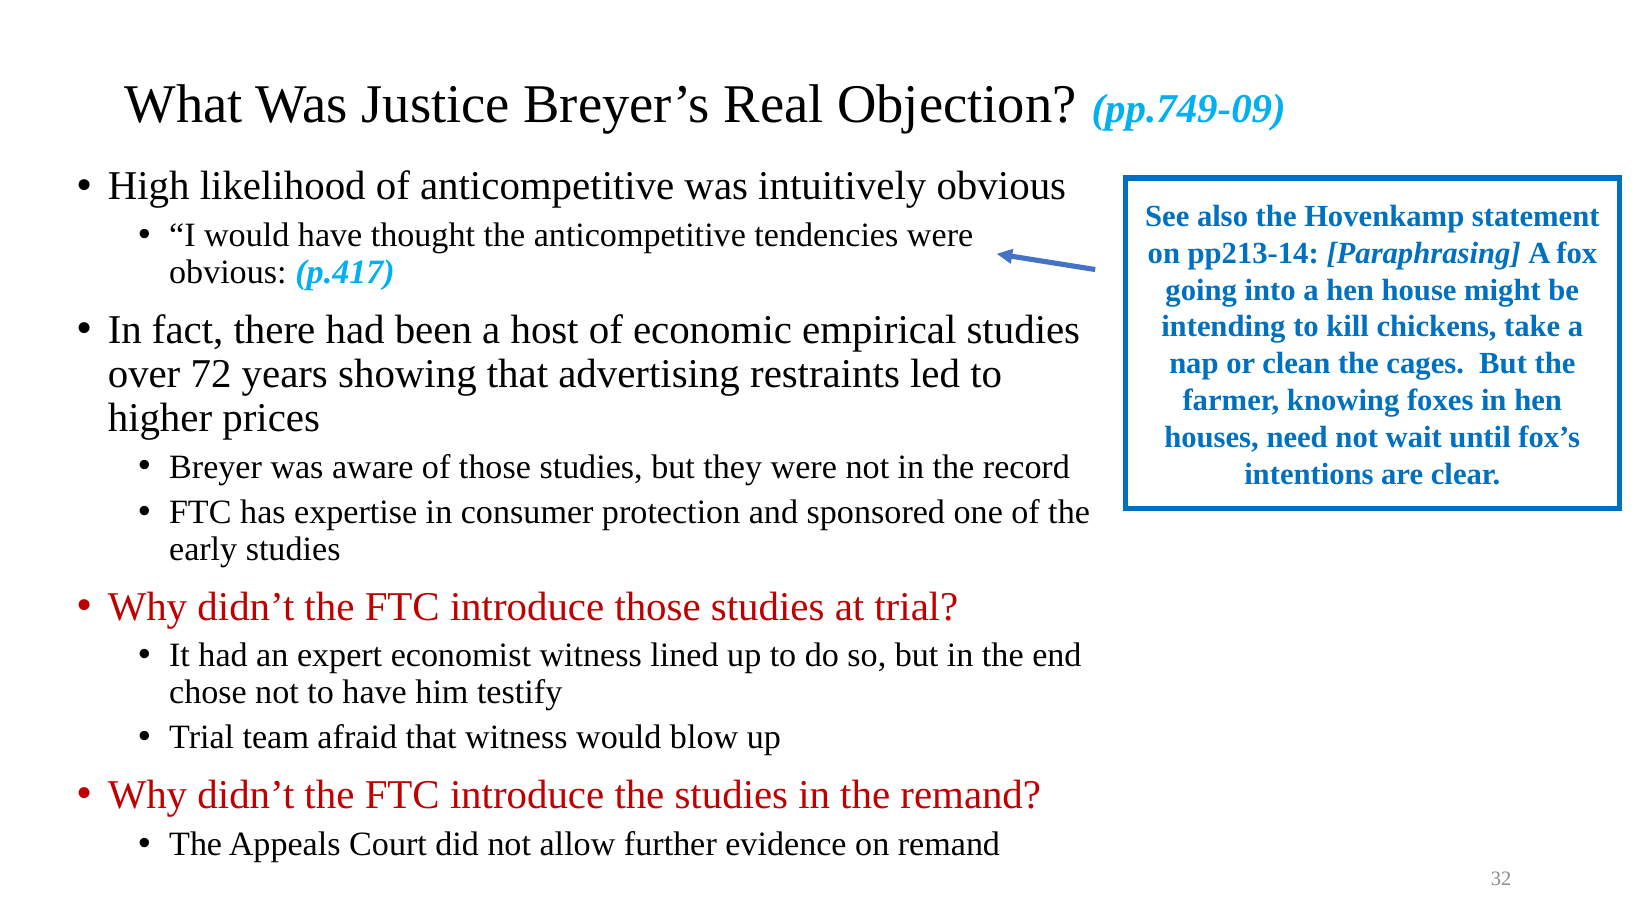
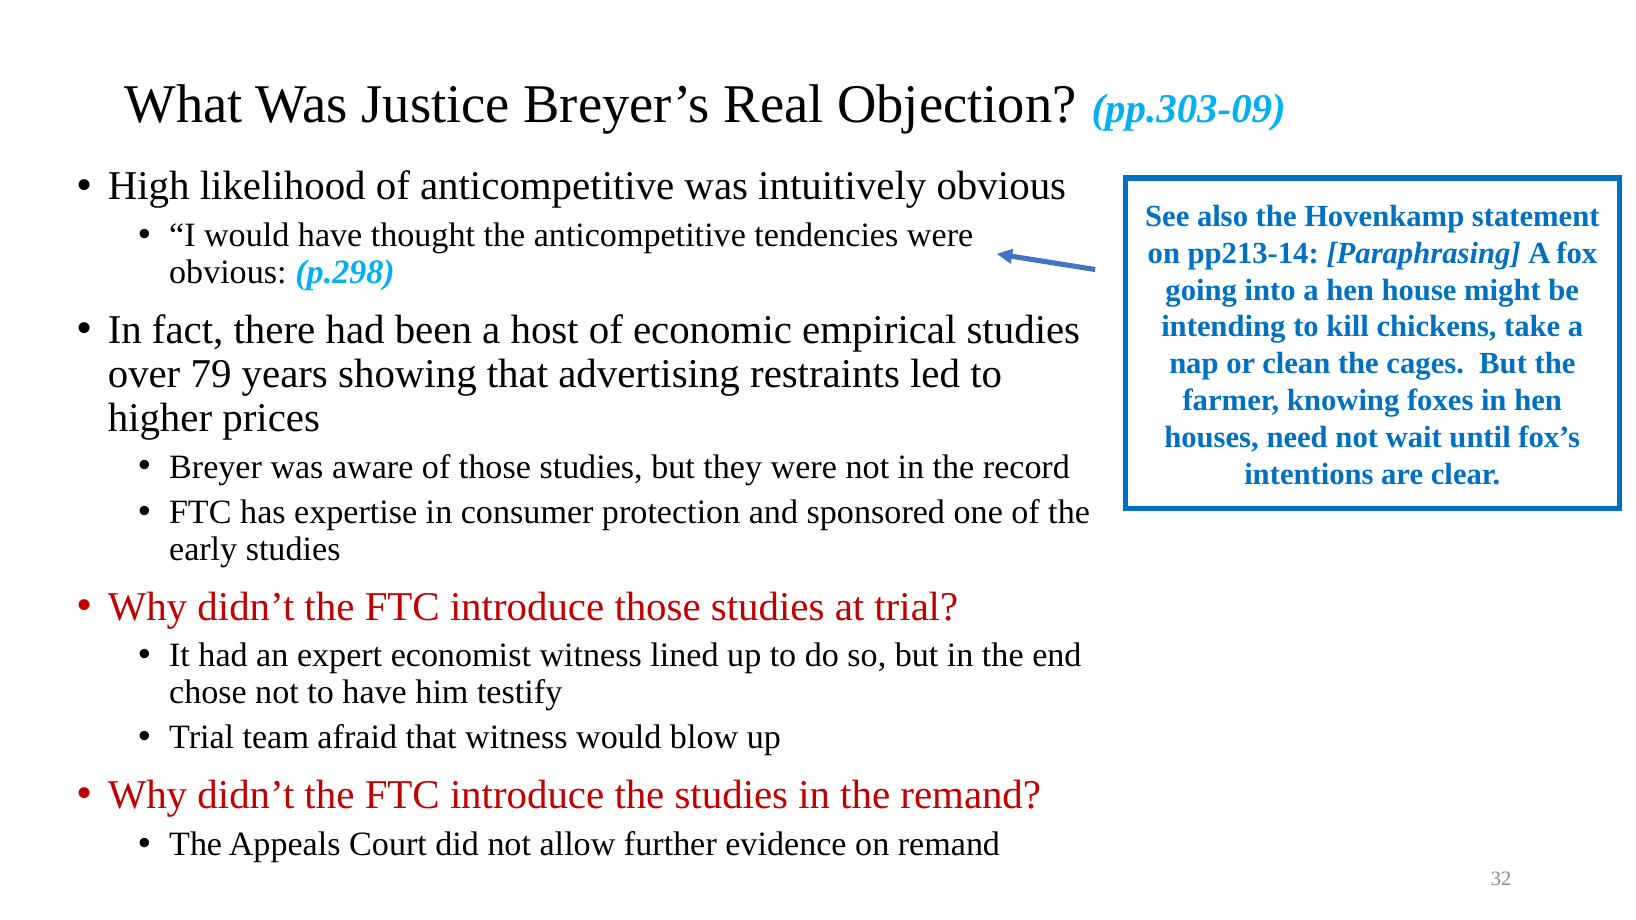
pp.749-09: pp.749-09 -> pp.303-09 (1189, 109)
p.417: p.417 -> p.298 (345, 272)
72: 72 -> 79 (211, 374)
